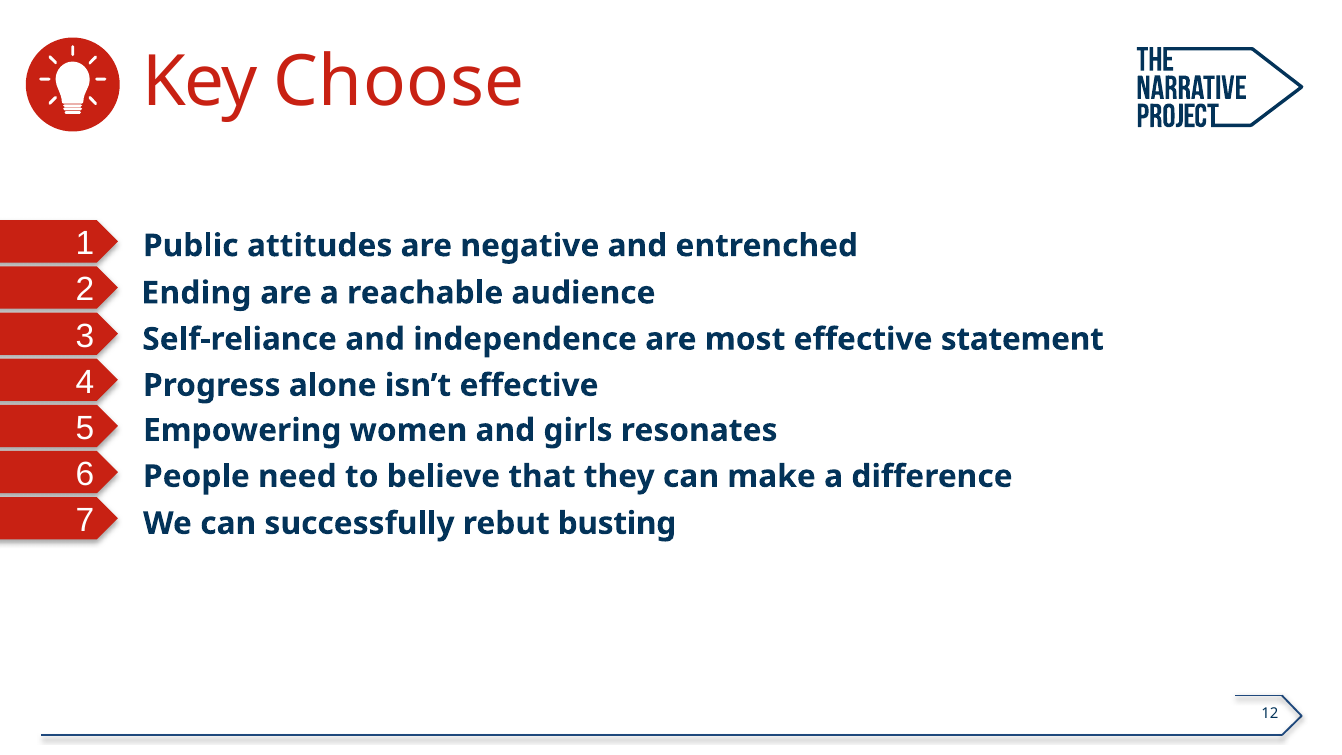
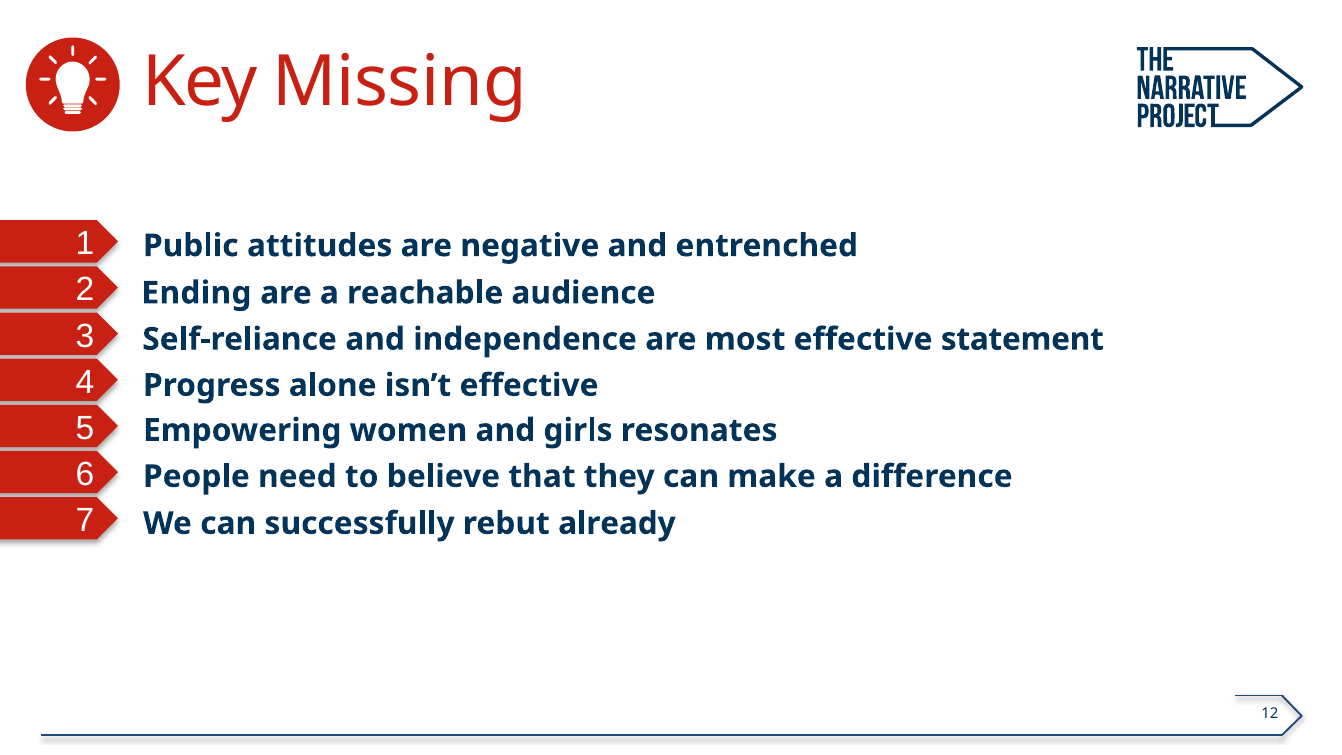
Choose: Choose -> Missing (399, 82)
busting: busting -> already (617, 523)
